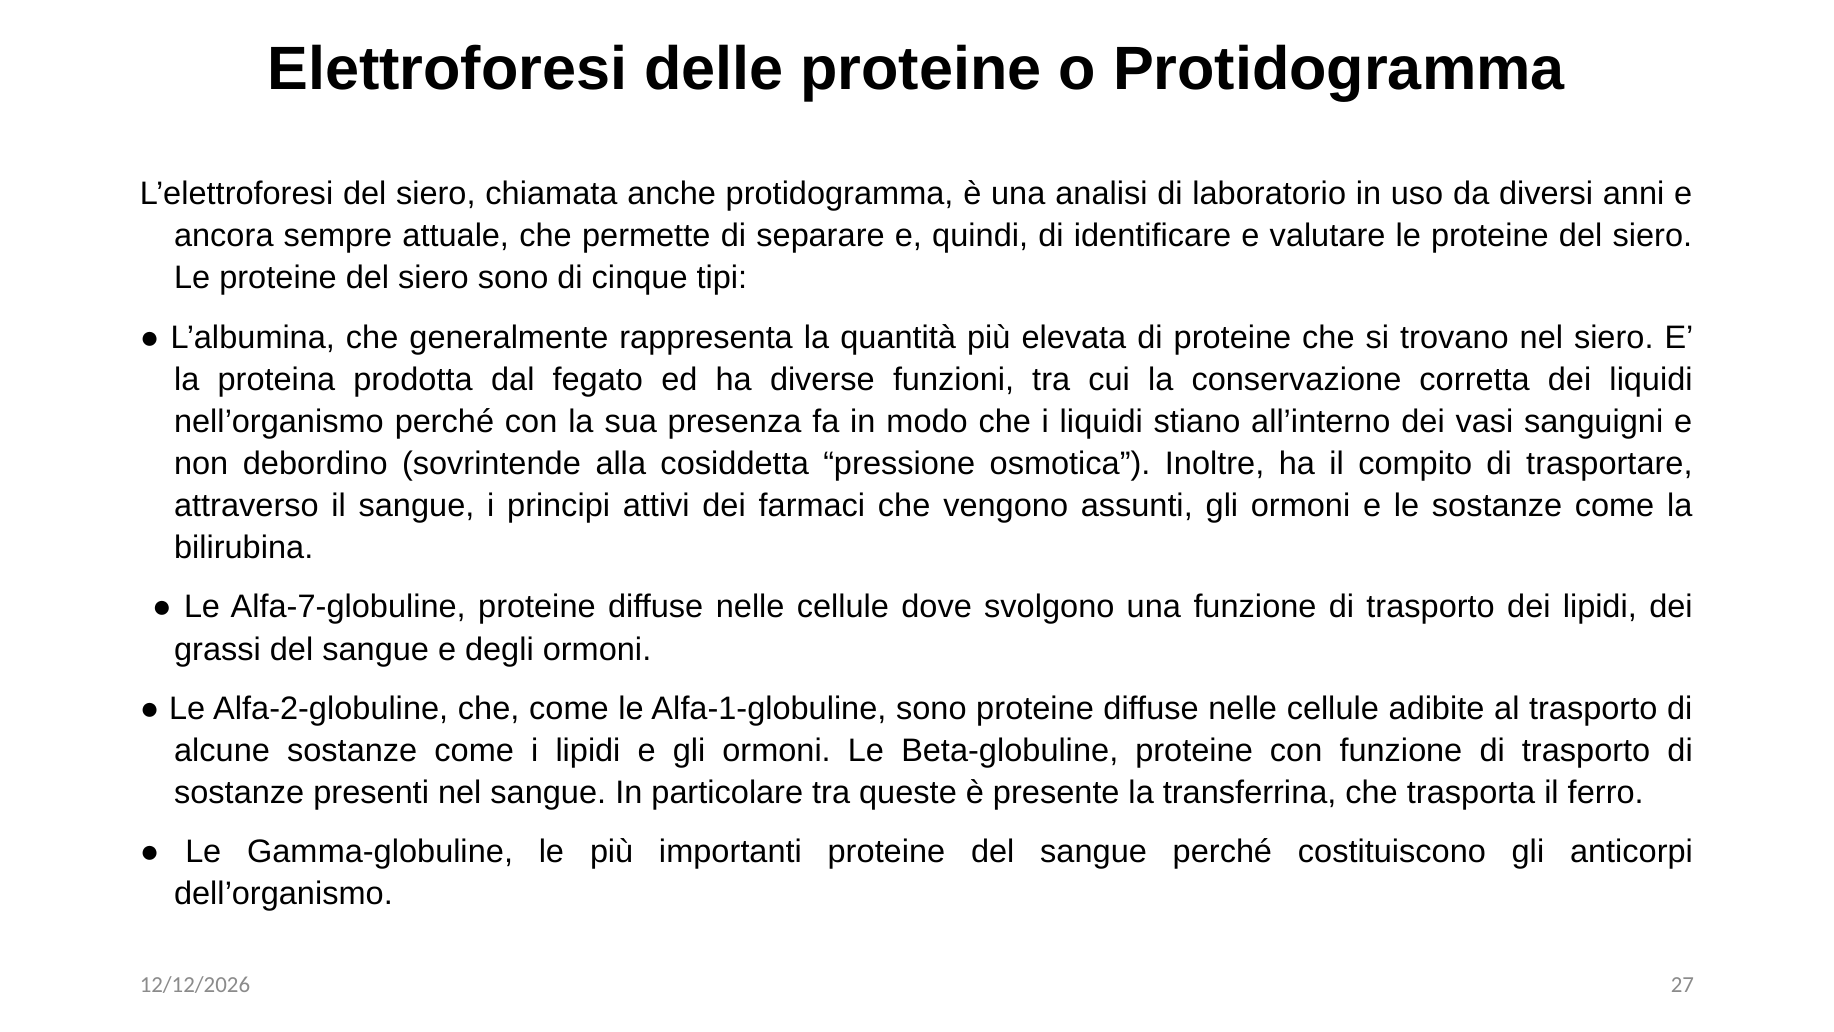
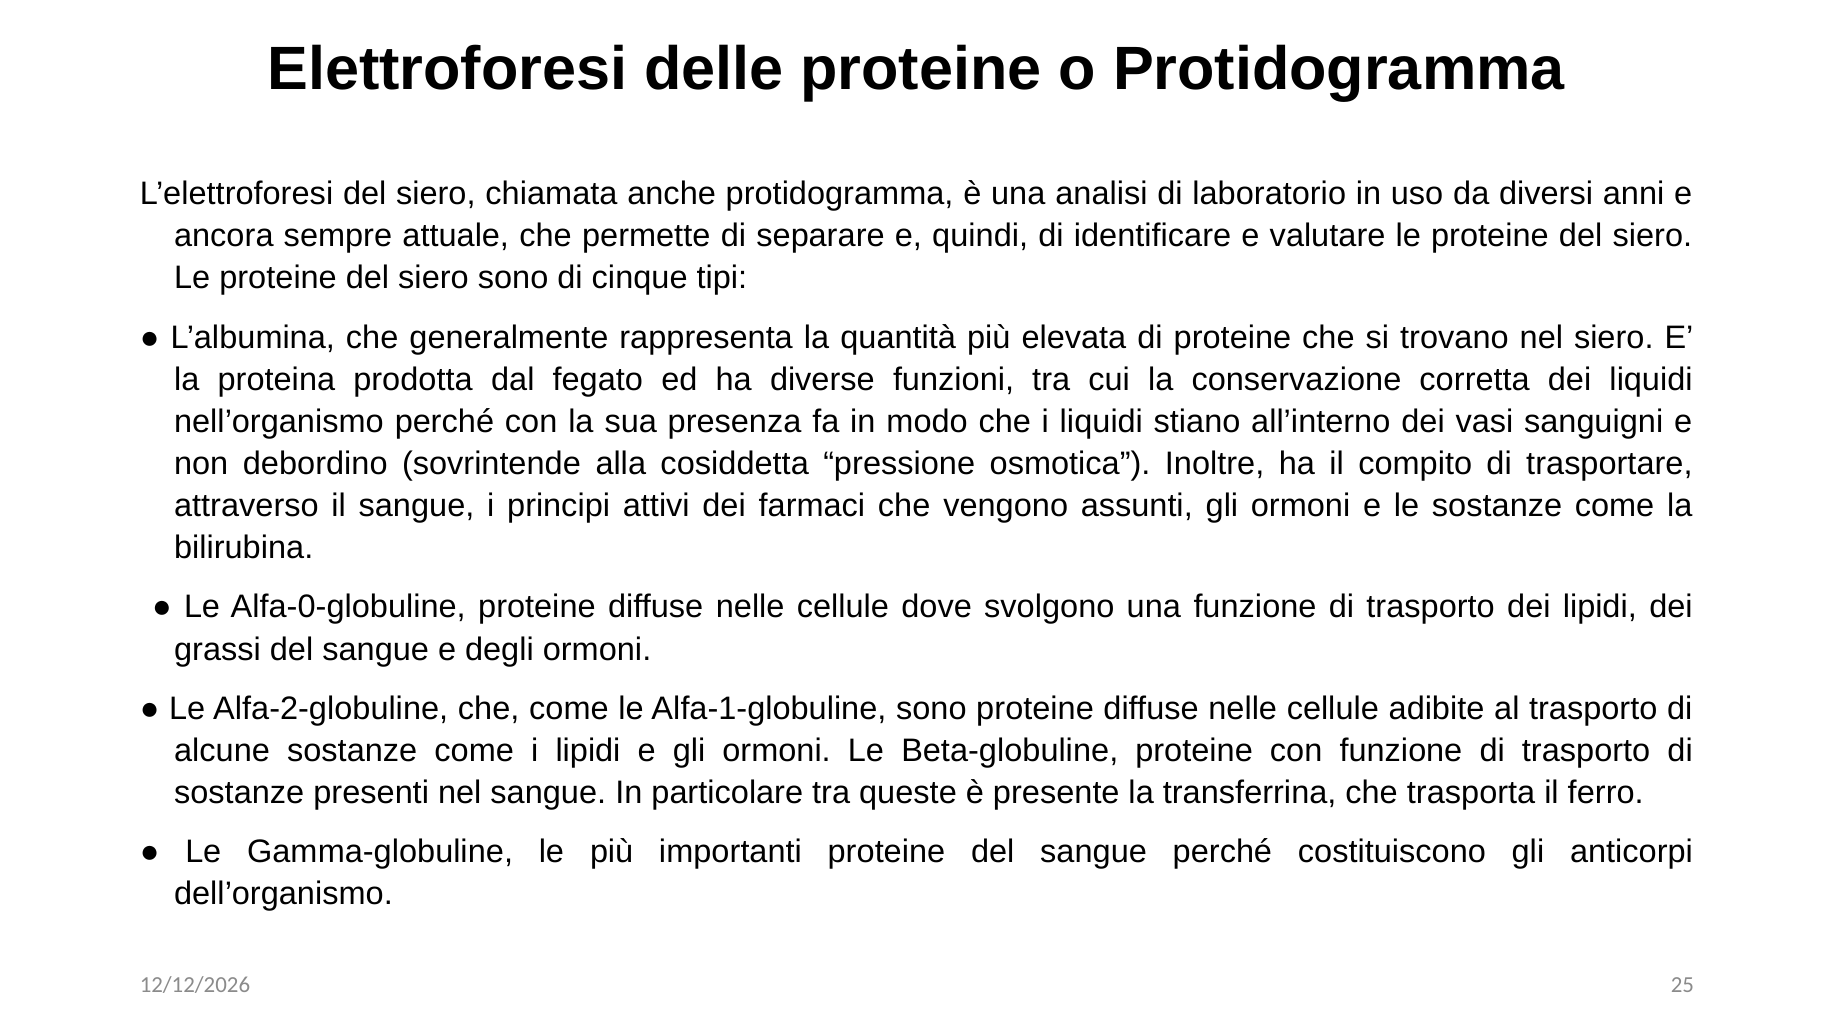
Alfa-7-globuline: Alfa-7-globuline -> Alfa-0-globuline (348, 607)
27: 27 -> 25 (1683, 985)
